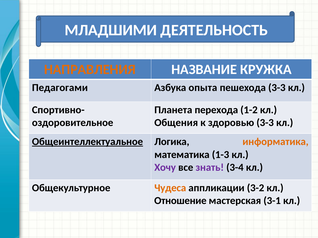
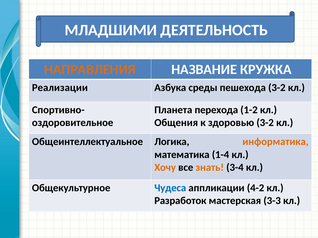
Педагогами: Педагогами -> Реализации (60, 88)
опыта: опыта -> среды (203, 88)
пешехода 3-3: 3-3 -> 3-2 (277, 88)
здоровью 3-3: 3-3 -> 3-2 (265, 123)
Общеинтеллектуальное underline: present -> none (87, 142)
1-3: 1-3 -> 1-4 (221, 155)
Хочу colour: purple -> orange (165, 168)
знать colour: purple -> orange (210, 168)
Чудеса colour: orange -> blue (170, 188)
3-2: 3-2 -> 4-2 (256, 188)
Отношение: Отношение -> Разработок (180, 201)
3-1: 3-1 -> 3-3 (272, 201)
